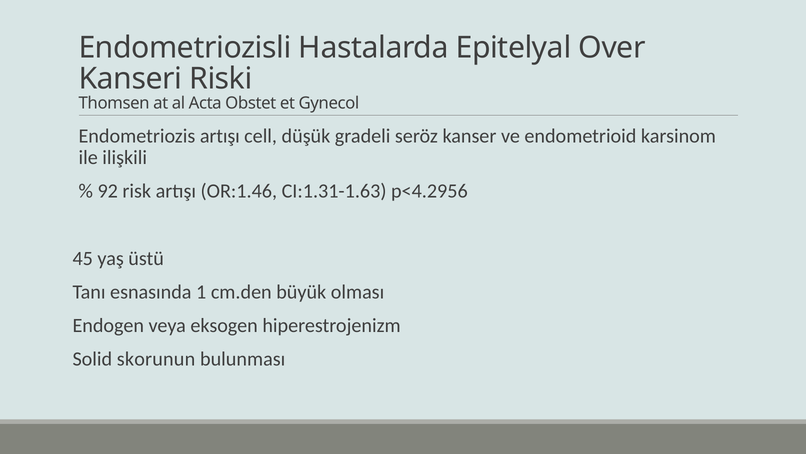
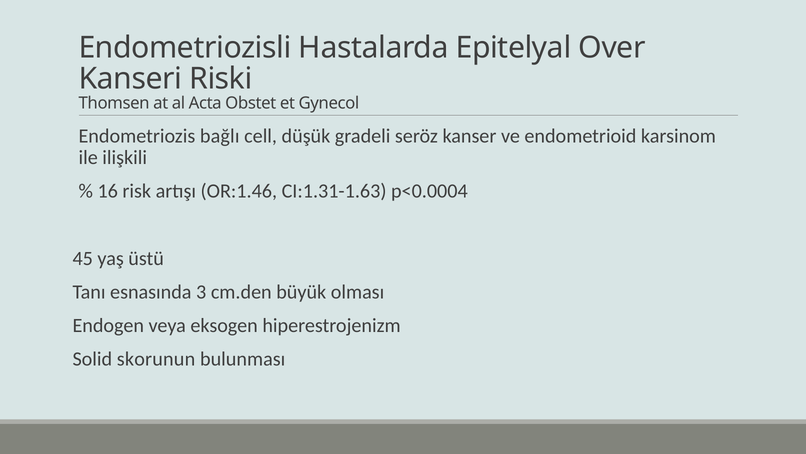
Endometriozis artışı: artışı -> bağlı (220, 136)
92: 92 -> 16 (108, 191)
p<4.2956: p<4.2956 -> p<0.0004 (429, 191)
1: 1 -> 3 (201, 292)
